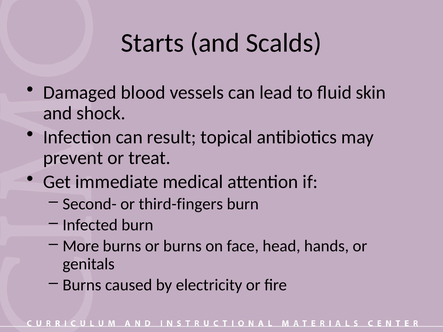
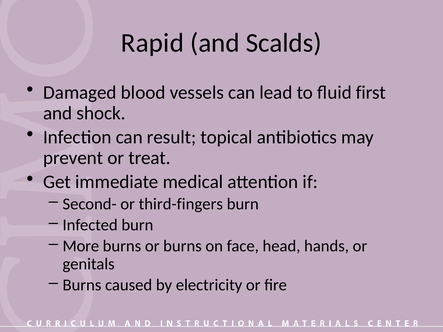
Starts: Starts -> Rapid (152, 43)
skin: skin -> first (371, 93)
